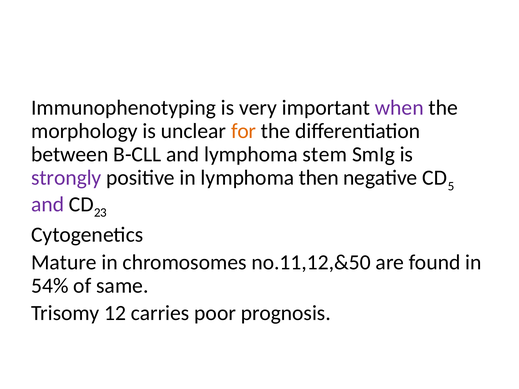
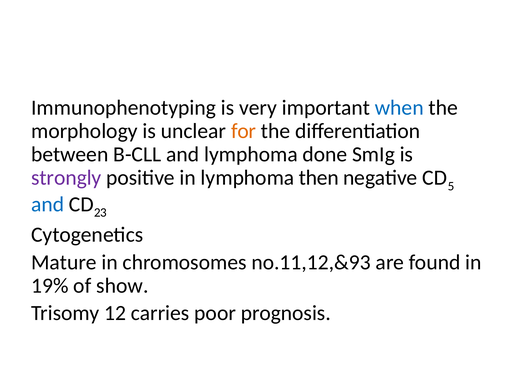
when colour: purple -> blue (399, 108)
stem: stem -> done (325, 155)
and colour: purple -> blue (48, 204)
no.11,12,&50: no.11,12,&50 -> no.11,12,&93 (311, 262)
54%: 54% -> 19% (50, 286)
same: same -> show (122, 286)
